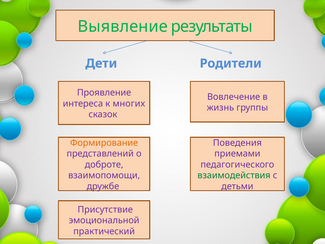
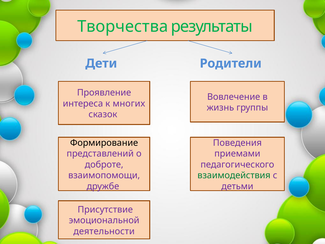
Выявление: Выявление -> Творчества (123, 27)
Формирование colour: orange -> black (104, 143)
практический: практический -> деятельности (104, 231)
